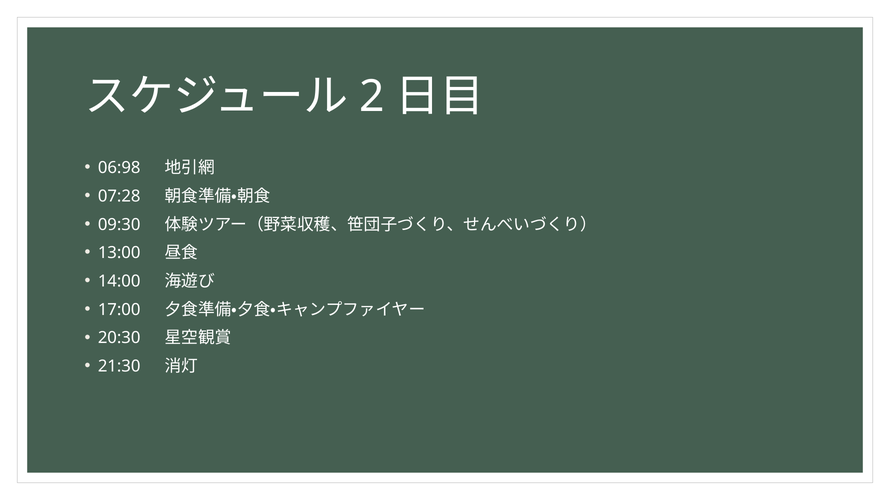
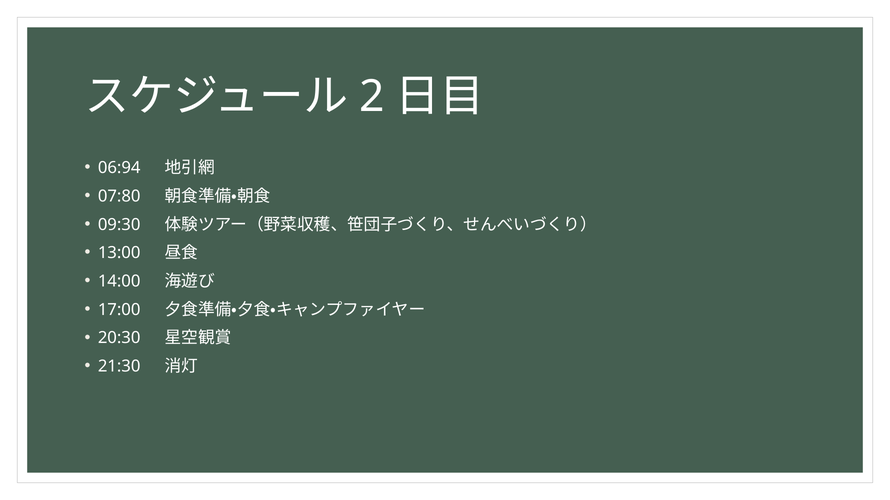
06:98: 06:98 -> 06:94 (119, 168)
07:28: 07:28 -> 07:80 (119, 196)
